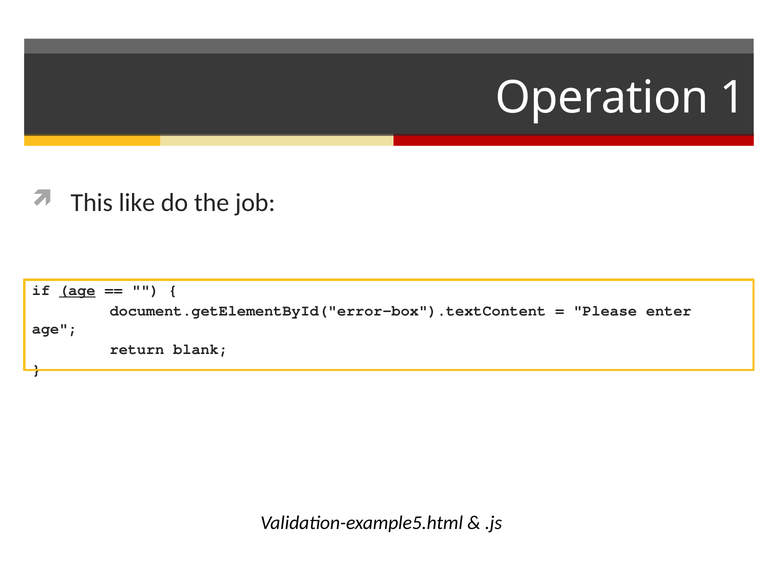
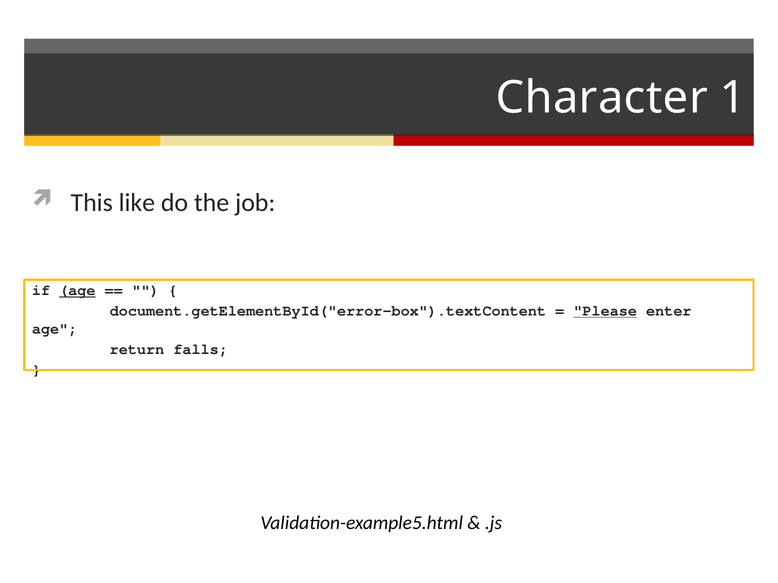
Operation: Operation -> Character (602, 98)
Please underline: none -> present (605, 311)
blank: blank -> falls (201, 350)
